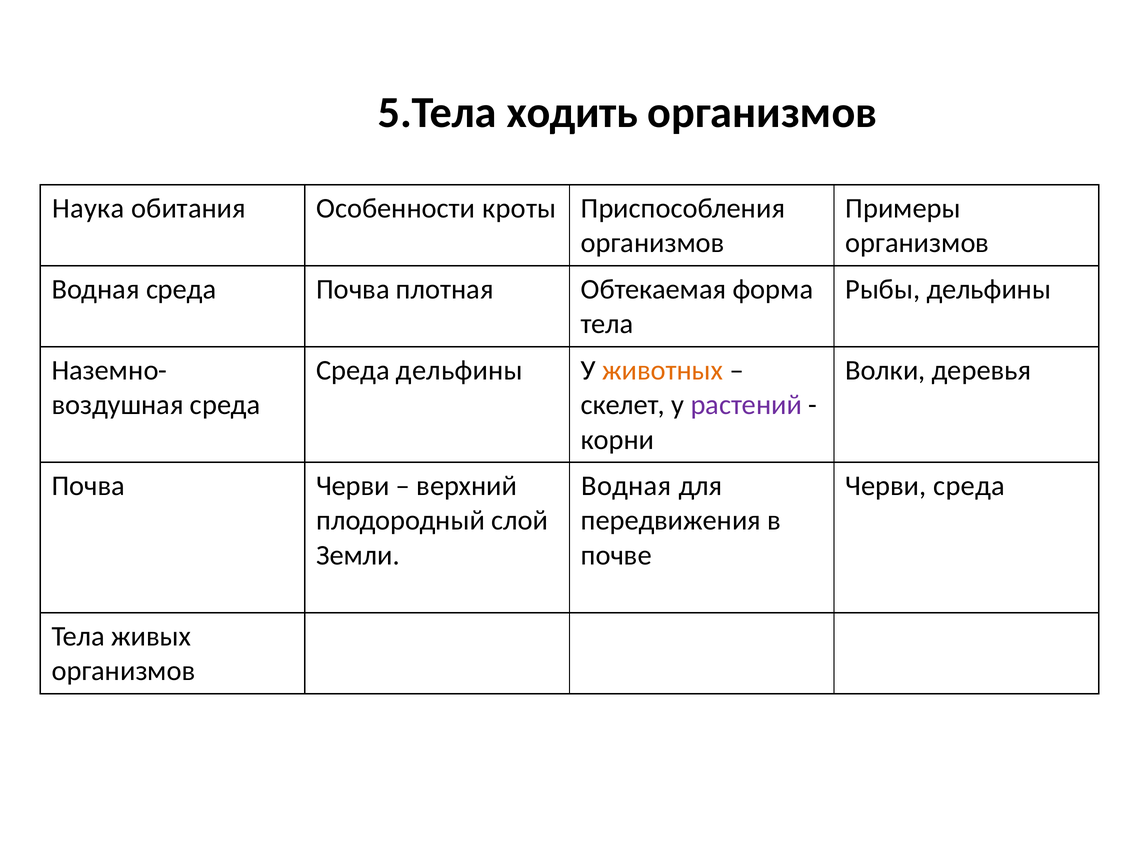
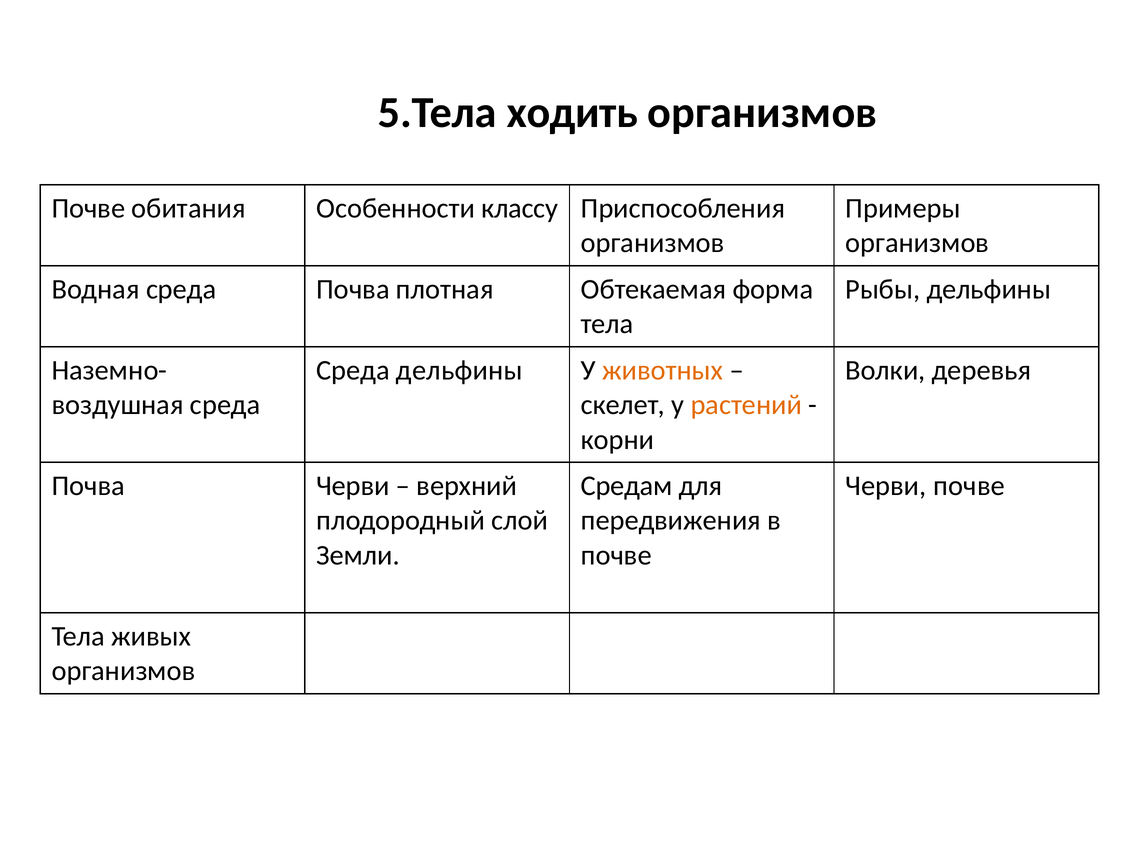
Наука: Наука -> Почве (88, 208)
кроты: кроты -> классу (520, 208)
растений colour: purple -> orange (746, 405)
Водная: Водная -> Средам (627, 486)
Черви среда: среда -> почве (969, 486)
